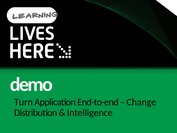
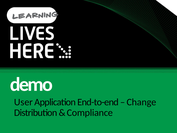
Turn: Turn -> User (23, 102)
Intelligence: Intelligence -> Compliance (90, 113)
